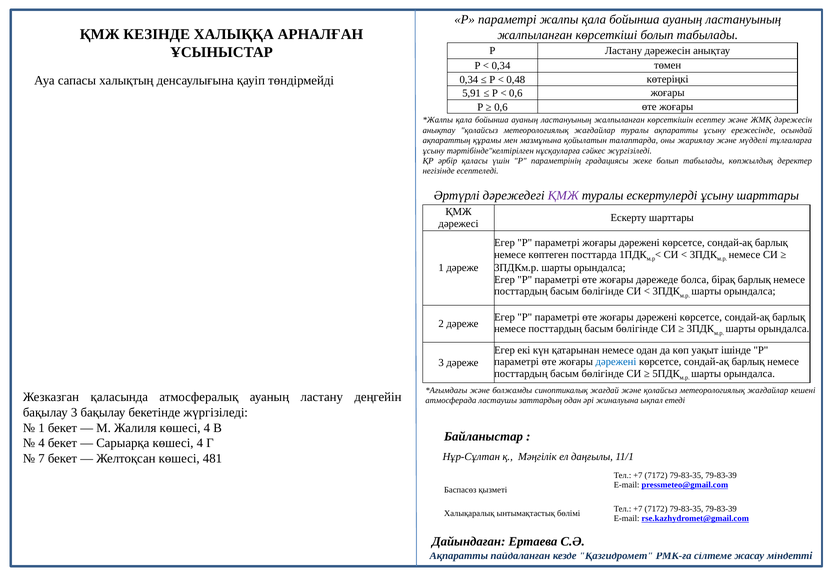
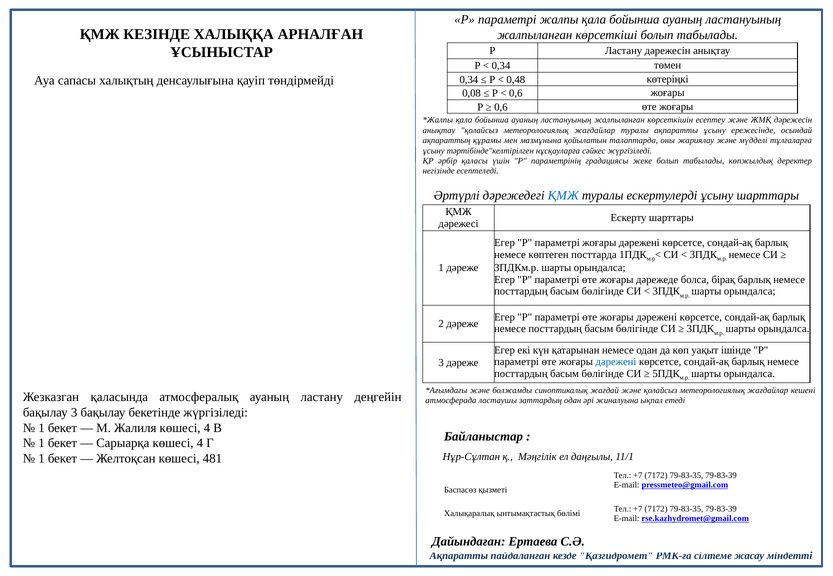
5,91: 5,91 -> 0,08 (472, 93)
ҚМЖ colour: purple -> blue (563, 196)
4: 4 -> 1 (42, 444)
7: 7 -> 1 (42, 459)
